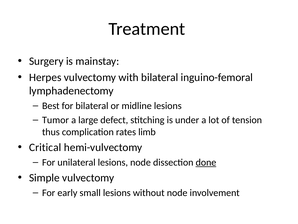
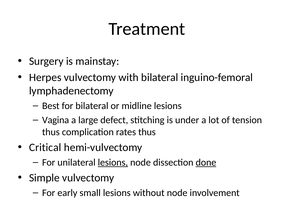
Tumor: Tumor -> Vagina (56, 120)
rates limb: limb -> thus (147, 132)
lesions underline: none -> present (113, 162)
